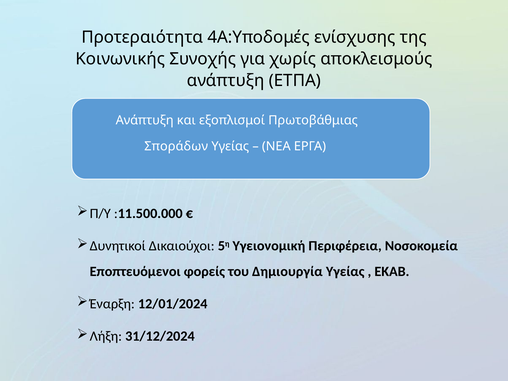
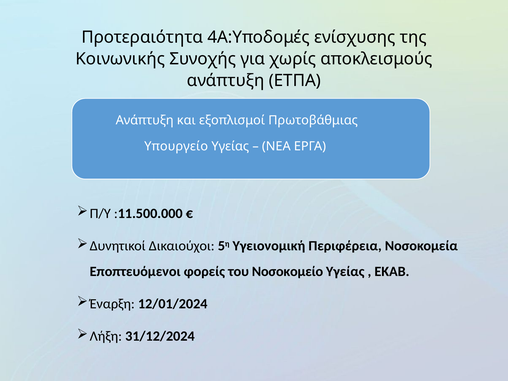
Σποράδων: Σποράδων -> Υπουργείο (176, 146)
Δημιουργία: Δημιουργία -> Νοσοκομείο (288, 271)
